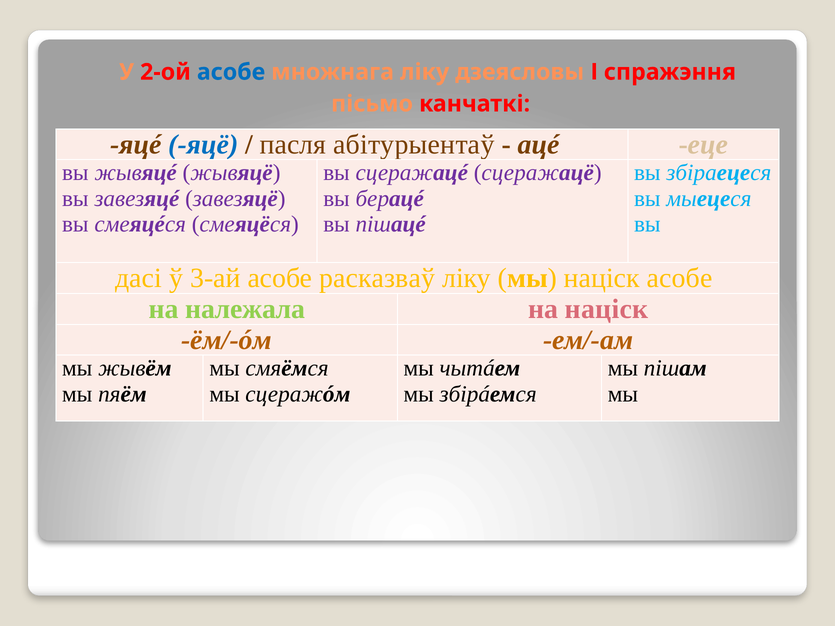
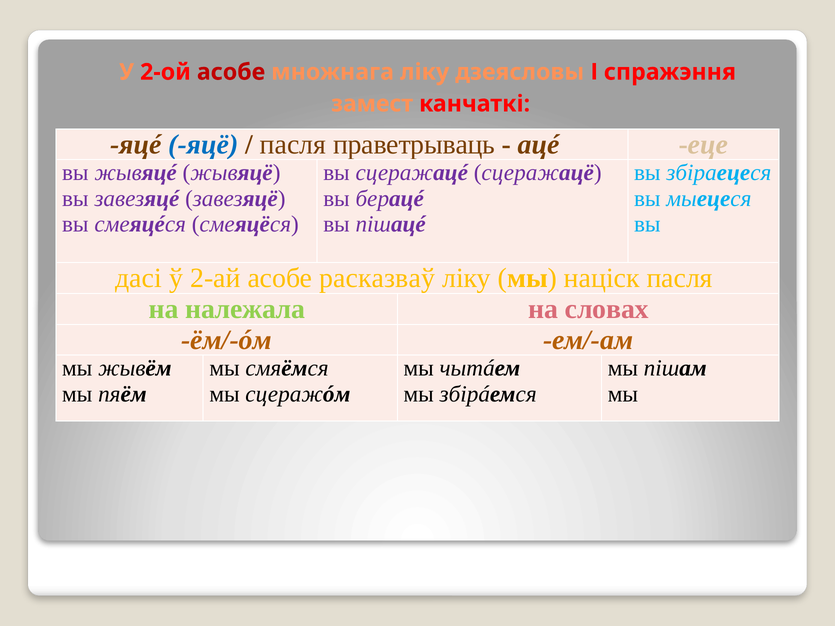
асобе colour: blue -> red (231, 72)
пісьмо: пісьмо -> замест (372, 104)
абітурыентаў: абітурыентаў -> праветрываць (414, 145)
3-ай: 3-ай -> 2-ай (215, 278)
націск асобе: асобе -> пасля (680, 278)
на націск: націск -> словах (607, 309)
